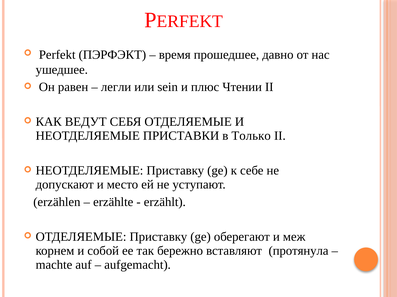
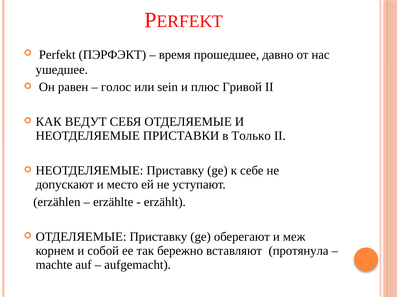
легли: легли -> голос (116, 87)
Чтении: Чтении -> Гривой (242, 87)
